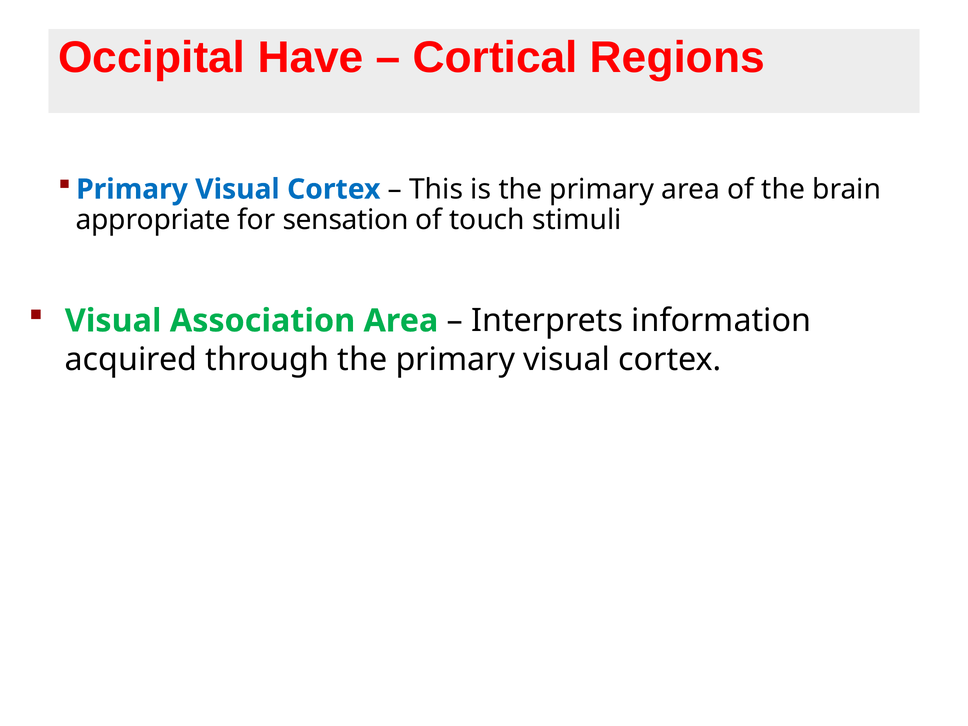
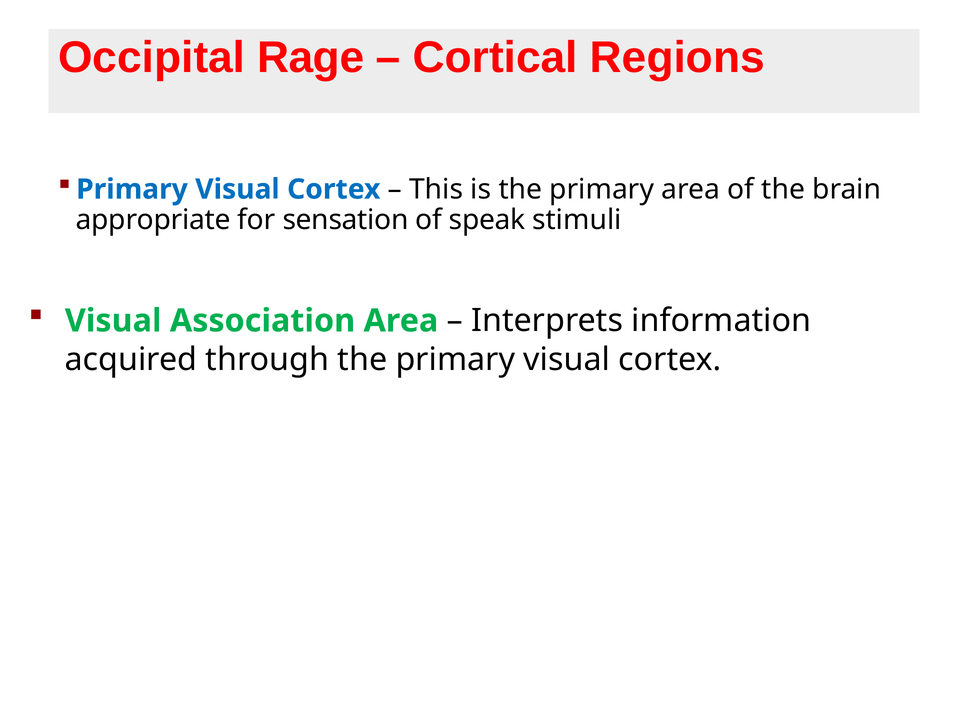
Have: Have -> Rage (311, 58)
touch: touch -> speak (487, 220)
